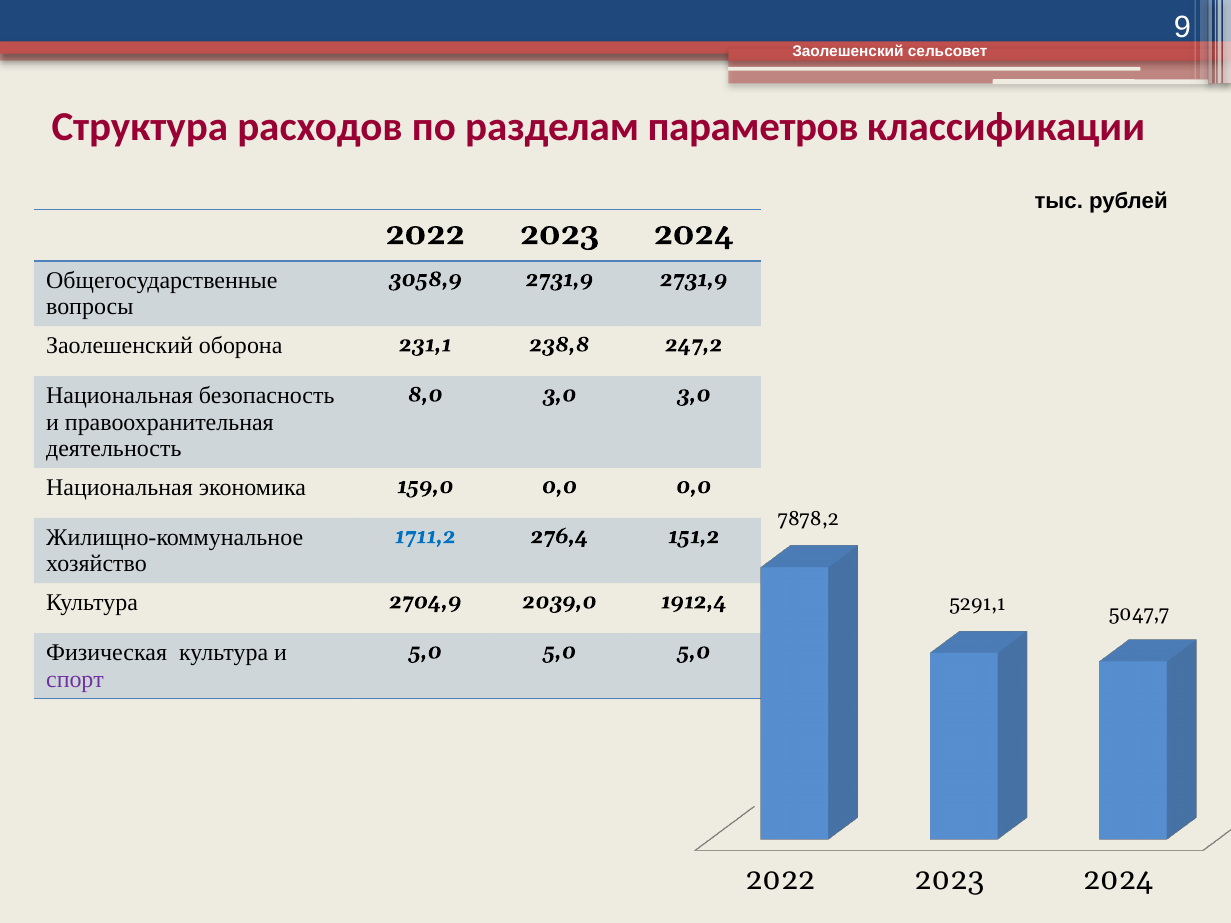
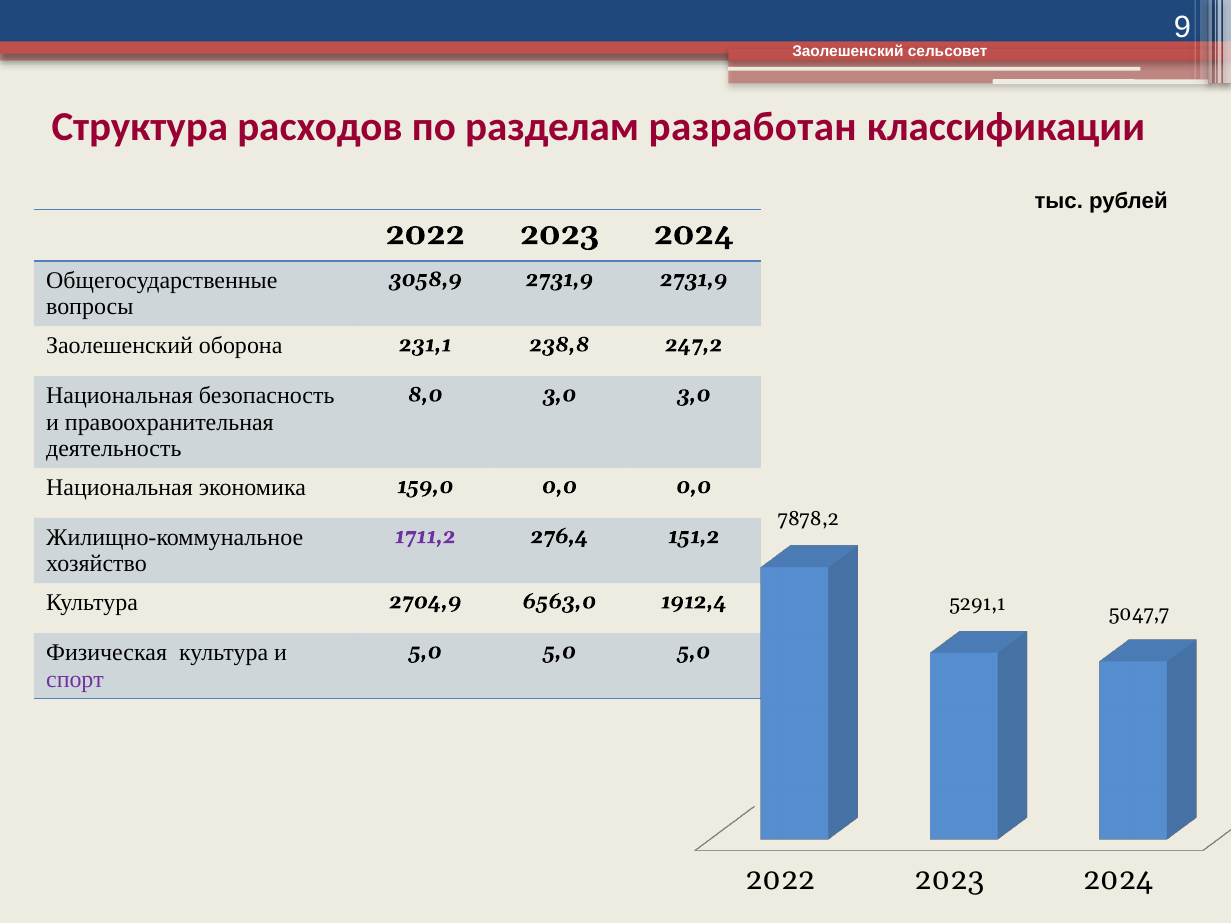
параметров: параметров -> разработан (753, 127)
1711,2 colour: blue -> purple (425, 537)
2039,0: 2039,0 -> 6563,0 (559, 602)
